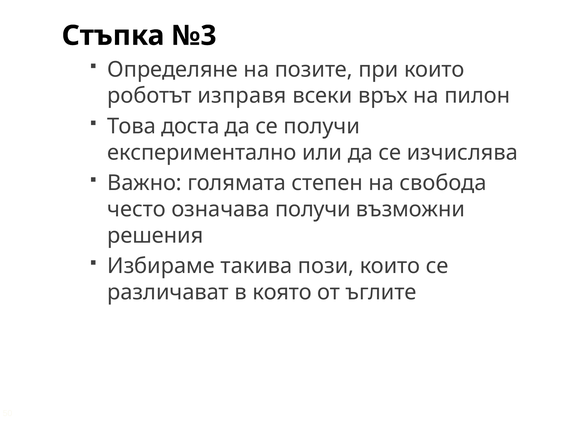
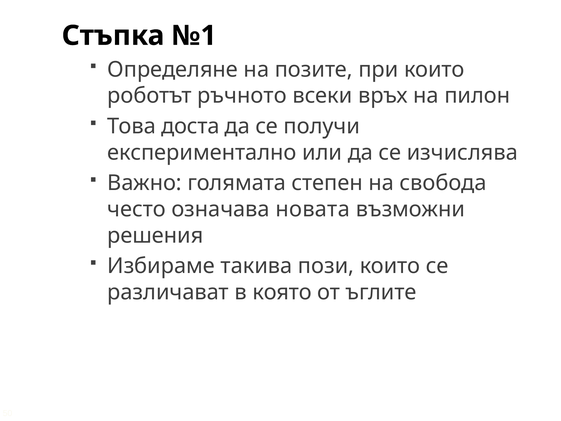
№3: №3 -> №1 (194, 36)
изправя: изправя -> ръчното (242, 96)
означава получи: получи -> новата (313, 209)
